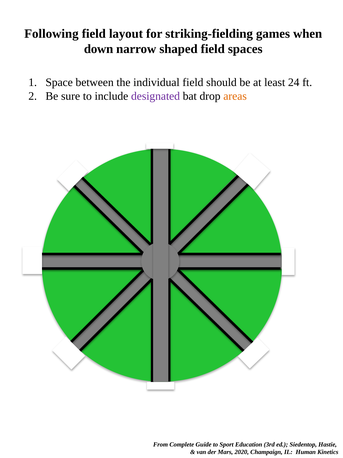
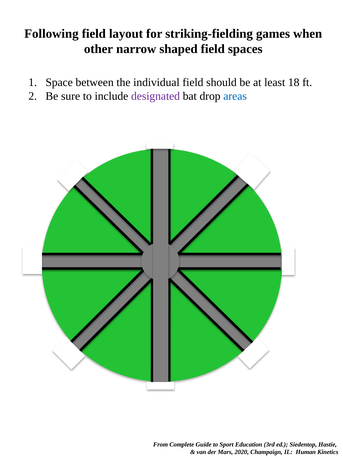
down: down -> other (99, 49)
24: 24 -> 18 (294, 82)
areas colour: orange -> blue (235, 96)
